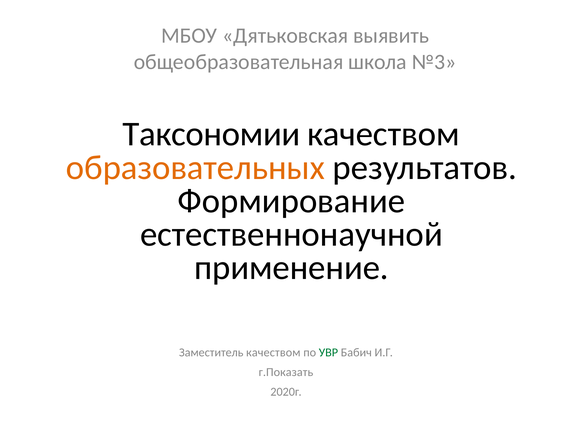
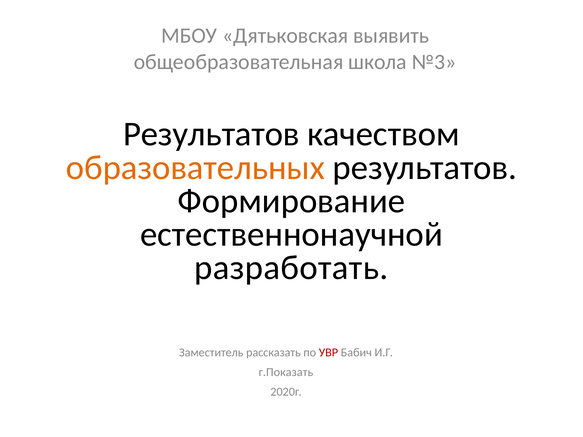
Таксономии: Таксономии -> Результатов (211, 134)
применение: применение -> разработать (291, 268)
Заместитель качеством: качеством -> рассказать (273, 353)
УВР colour: green -> red (328, 353)
